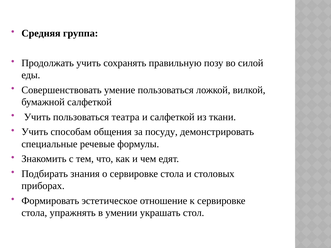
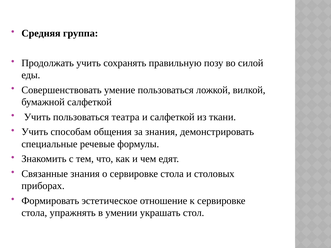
за посуду: посуду -> знания (161, 132)
Подбирать: Подбирать -> Связанные (45, 174)
